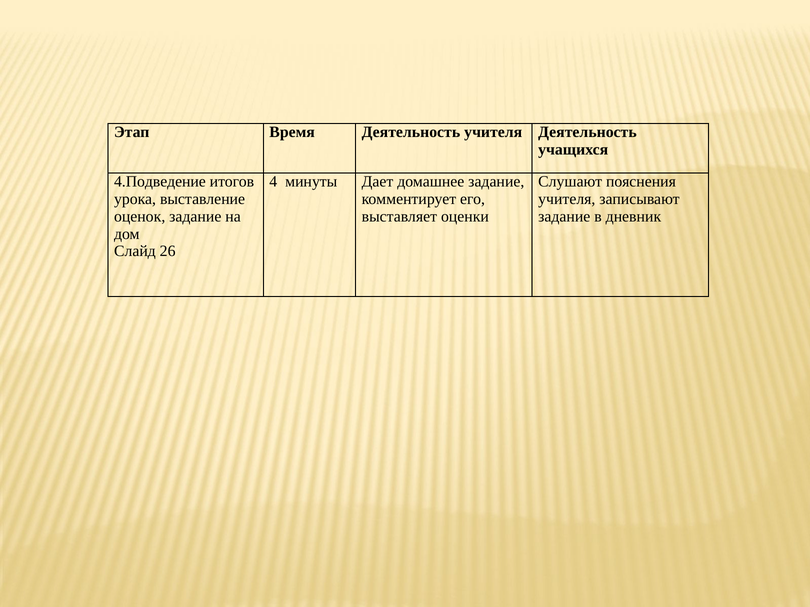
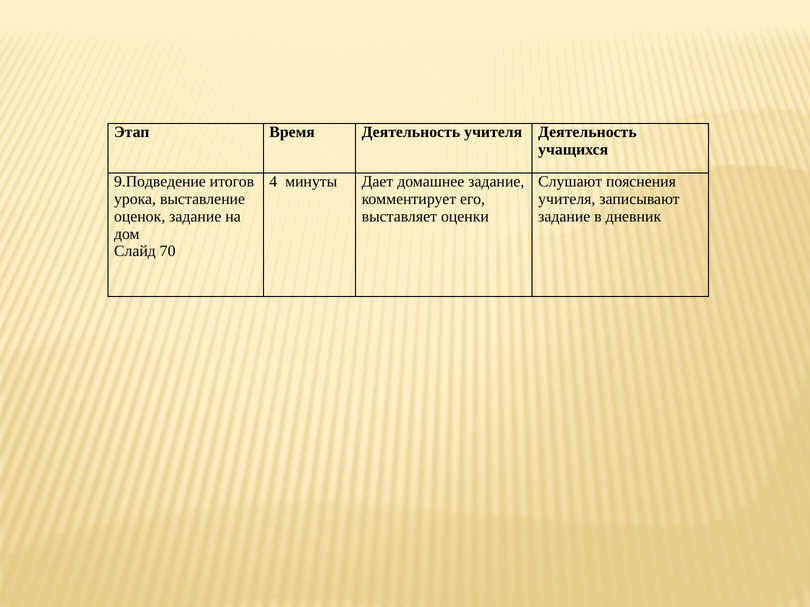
4.Подведение: 4.Подведение -> 9.Подведение (160, 182)
26: 26 -> 70 (168, 251)
